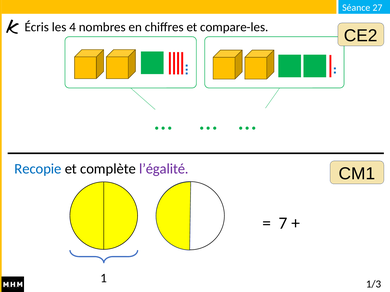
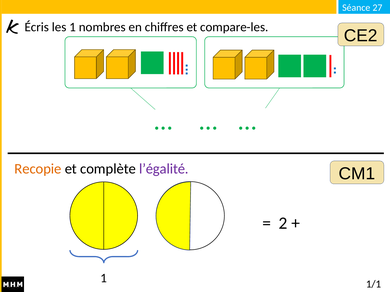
les 4: 4 -> 1 (73, 27)
Recopie colour: blue -> orange (38, 169)
7: 7 -> 2 (283, 224)
1/3: 1/3 -> 1/1 (374, 285)
